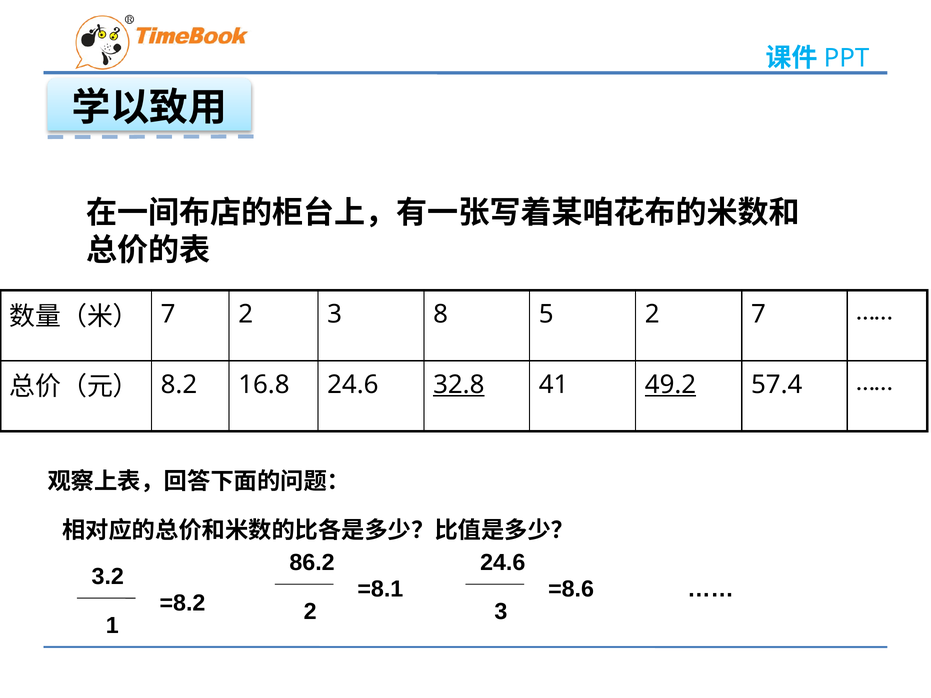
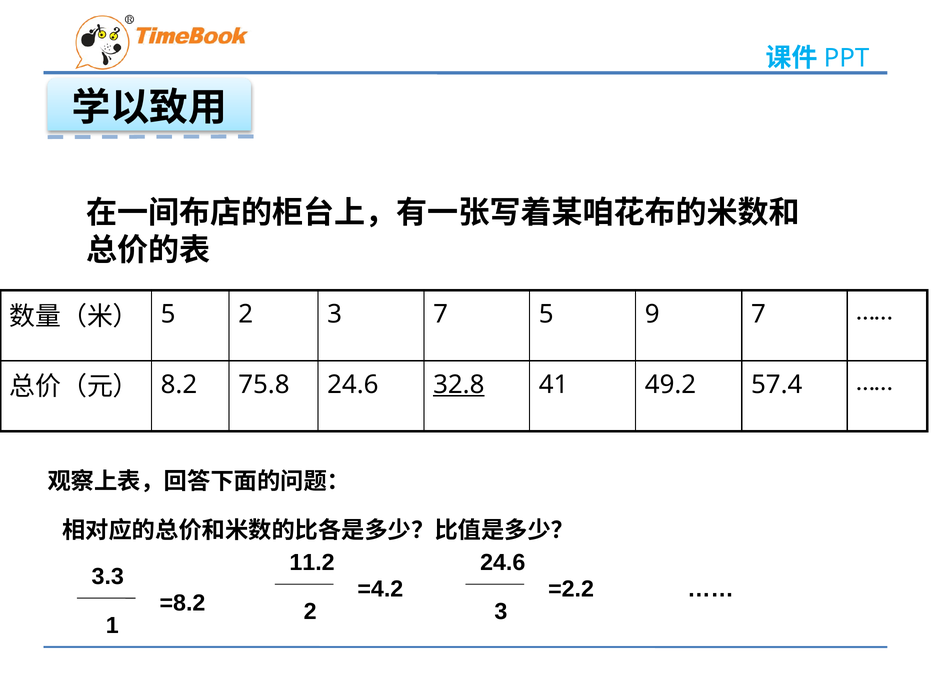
7: 7 -> 5 (168, 314)
3 8: 8 -> 7 (441, 314)
5 2: 2 -> 9 (652, 314)
16.8: 16.8 -> 75.8 (264, 385)
49.2 underline: present -> none (670, 385)
86.2: 86.2 -> 11.2 (312, 563)
3.2: 3.2 -> 3.3 (108, 577)
=8.1: =8.1 -> =4.2 (380, 589)
=8.6: =8.6 -> =2.2 (571, 589)
